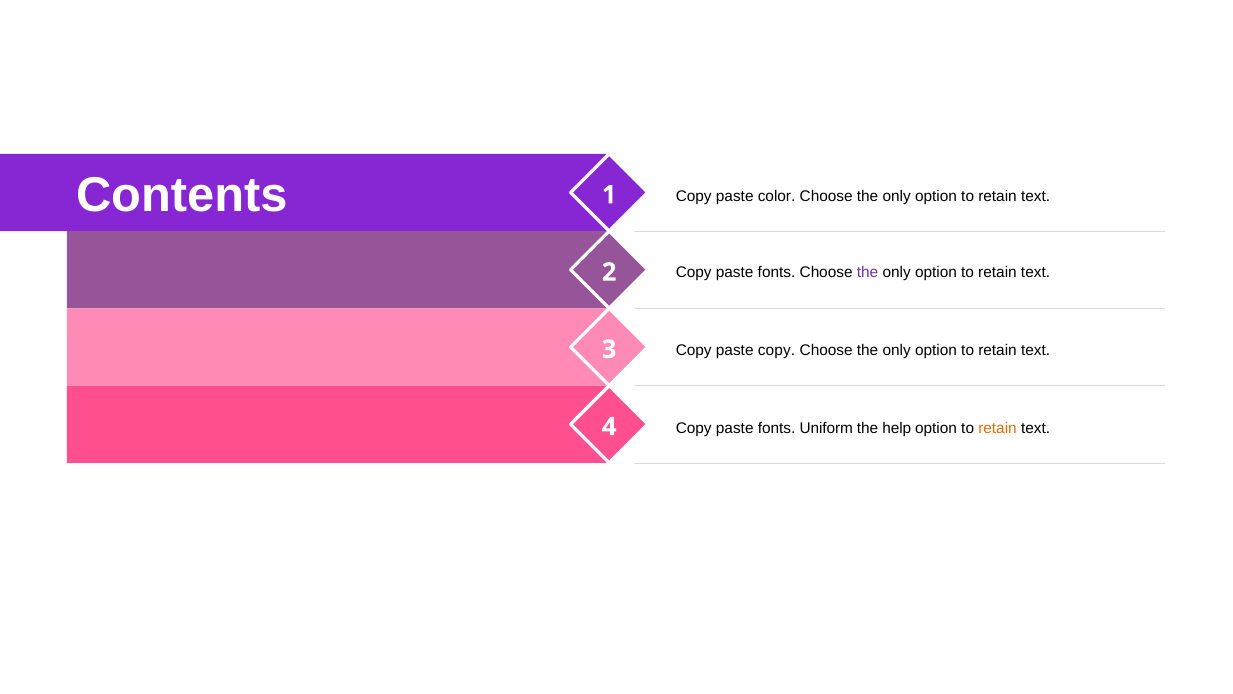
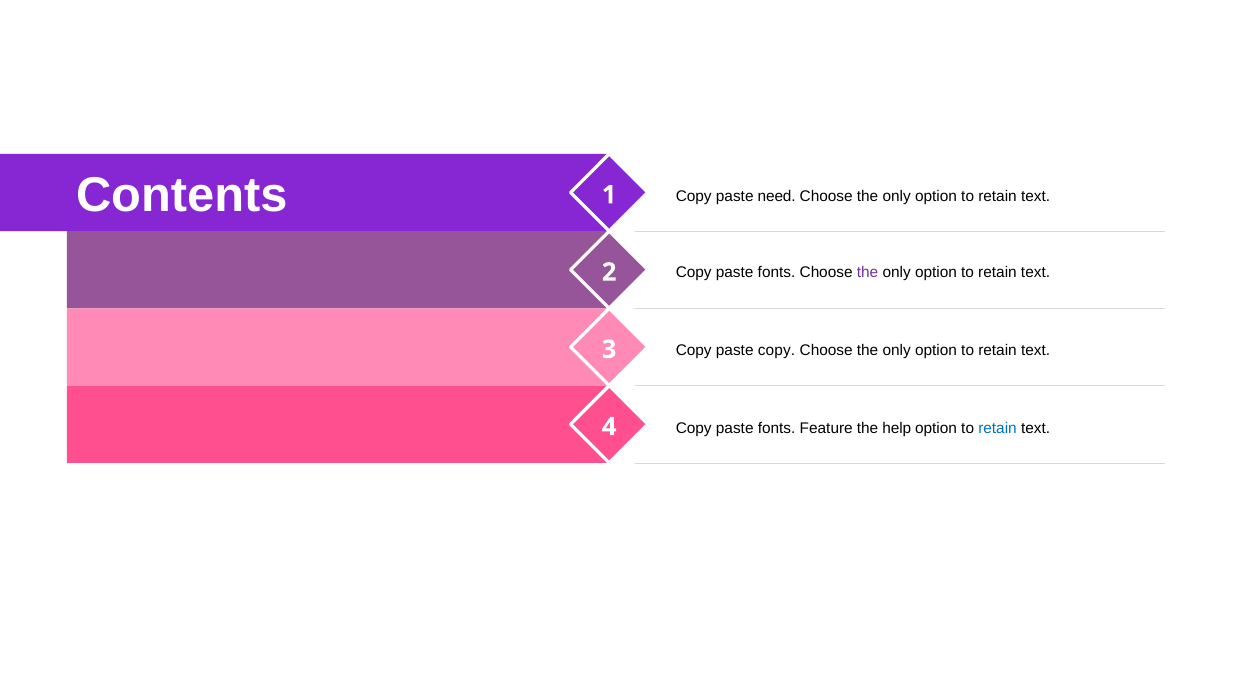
color: color -> need (777, 196)
Uniform: Uniform -> Feature (826, 428)
retain colour: orange -> blue (998, 428)
